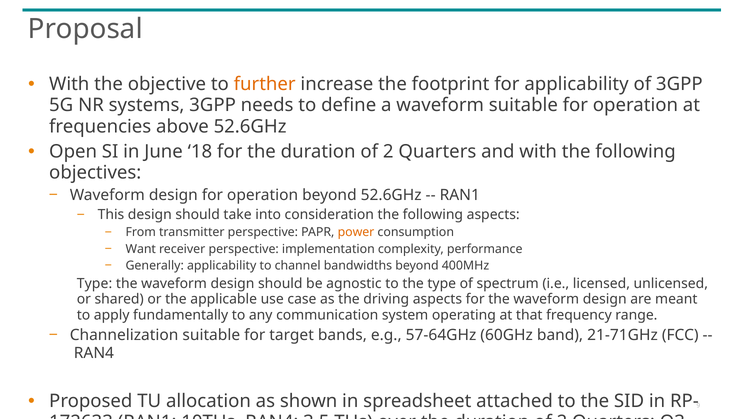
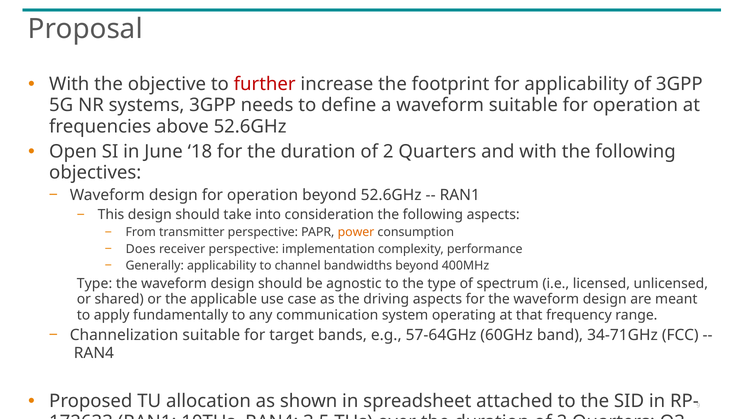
further colour: orange -> red (265, 84)
Want: Want -> Does (141, 249)
21-71GHz: 21-71GHz -> 34-71GHz (622, 335)
